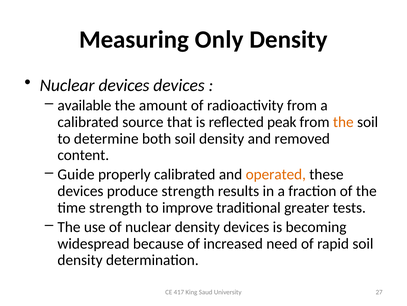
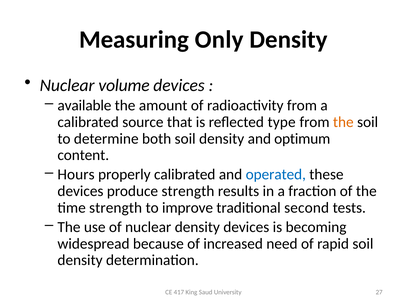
Nuclear devices: devices -> volume (124, 85)
peak: peak -> type (282, 122)
removed: removed -> optimum (302, 138)
Guide: Guide -> Hours (76, 174)
operated colour: orange -> blue (276, 174)
greater: greater -> second (307, 207)
